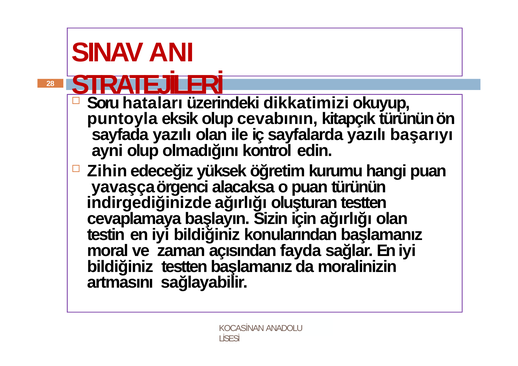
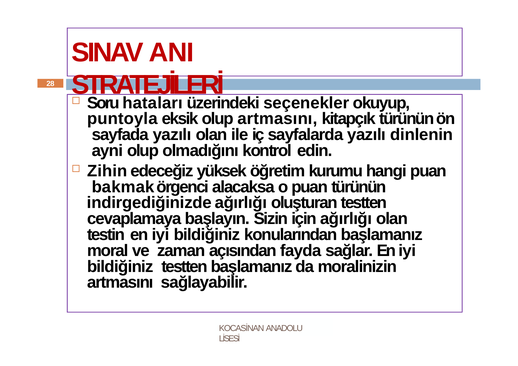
dikkatimizi: dikkatimizi -> seçenekler (306, 103)
olup cevabının: cevabının -> artmasını (277, 119)
başarıyı: başarıyı -> dinlenin (422, 135)
yavaşça: yavaşça -> bakmak (123, 187)
